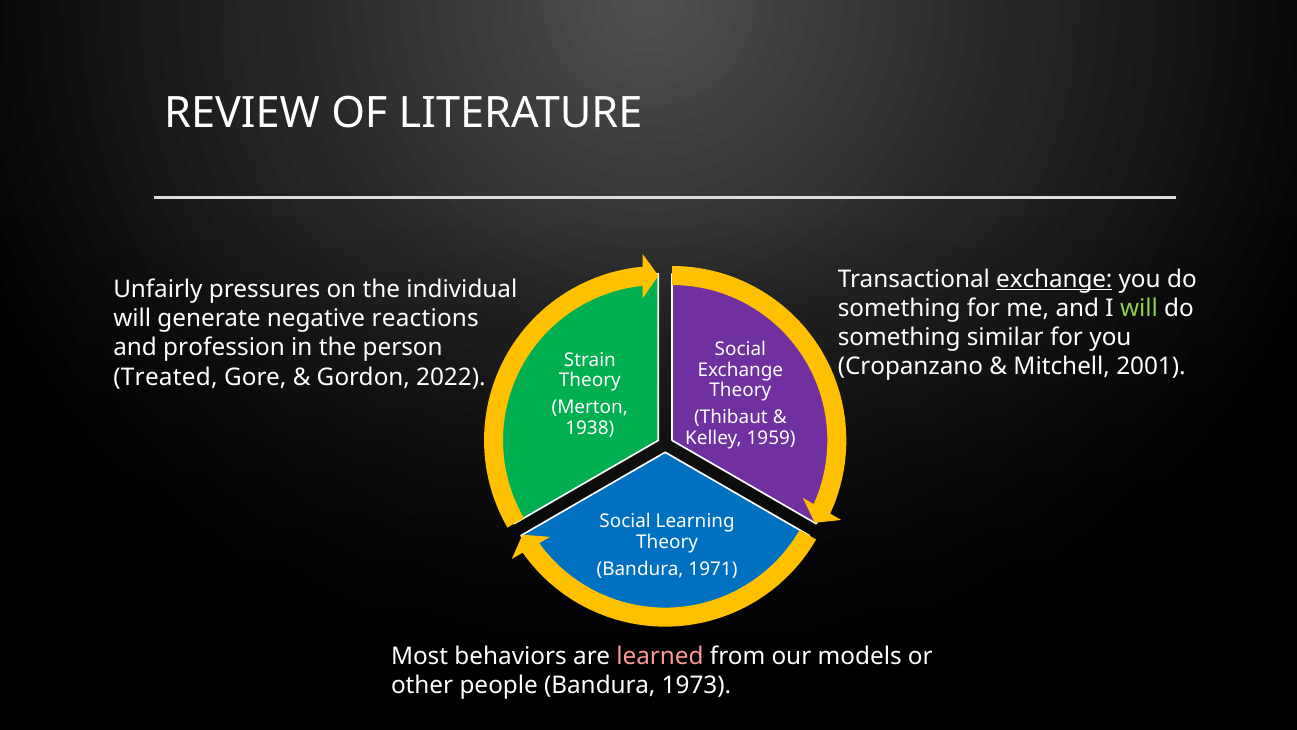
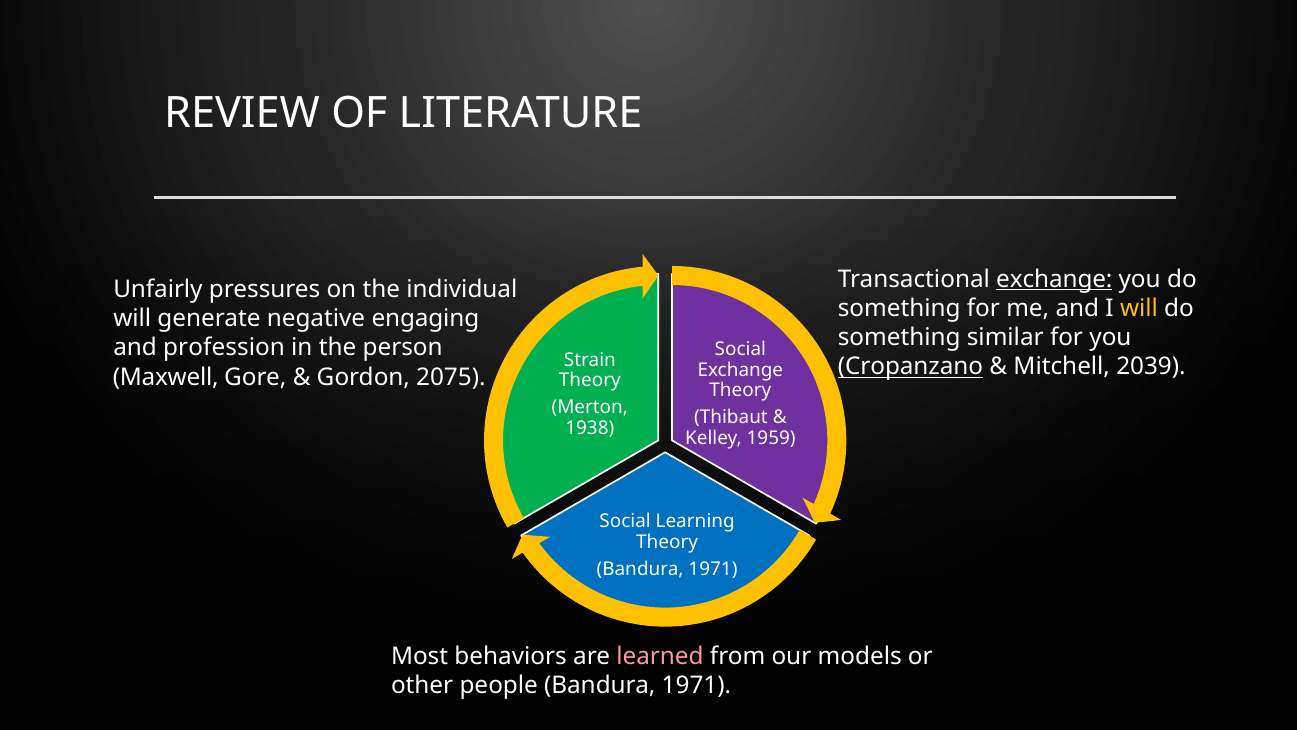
will colour: light green -> yellow (1139, 308)
reactions: reactions -> engaging (425, 318)
Cropanzano underline: none -> present (910, 367)
2001: 2001 -> 2039 (1151, 367)
Treated: Treated -> Maxwell (166, 377)
2022: 2022 -> 2075 (451, 377)
people Bandura 1973: 1973 -> 1971 (696, 685)
